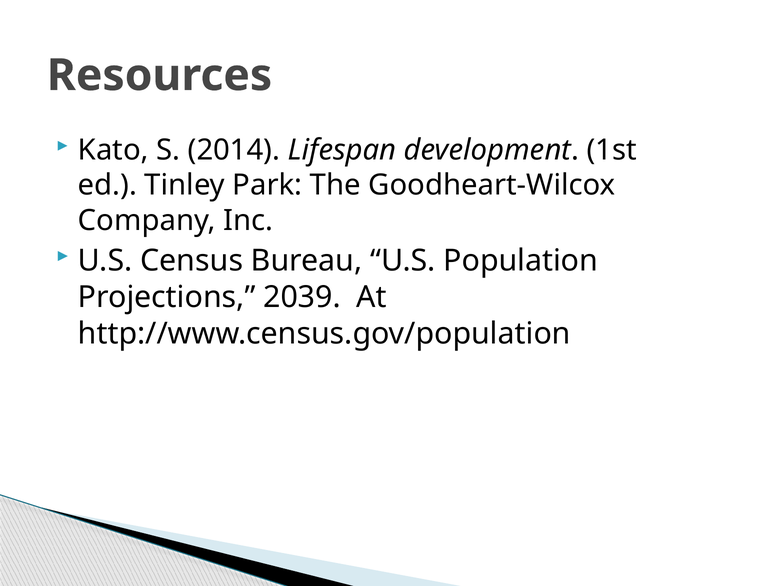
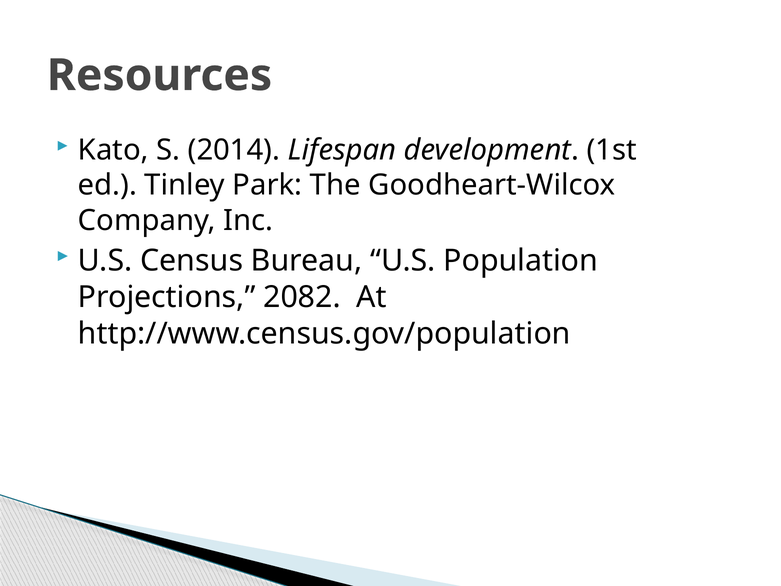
2039: 2039 -> 2082 (302, 297)
